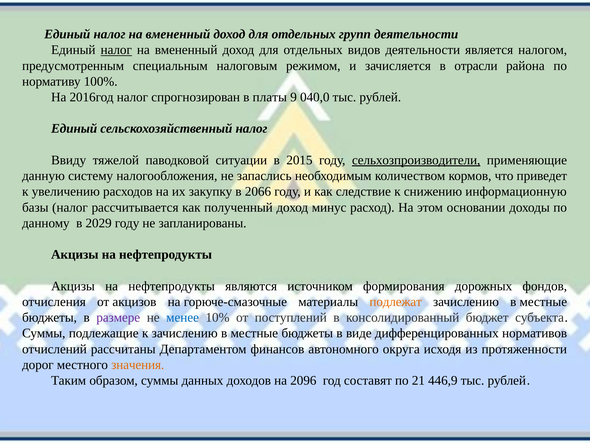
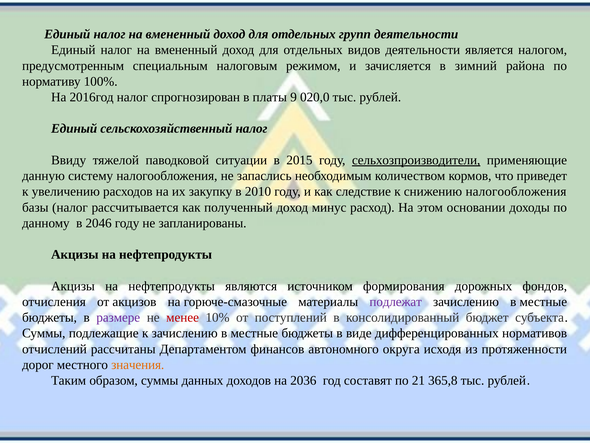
налог underline: present -> none (116, 50)
отрасли: отрасли -> зимний (476, 66)
040,0: 040,0 -> 020,0 (315, 97)
2066: 2066 -> 2010 (258, 191)
снижению информационную: информационную -> налогообложения (516, 191)
2029: 2029 -> 2046 (99, 223)
подлежат colour: orange -> purple (396, 302)
менее colour: blue -> red (183, 317)
2096: 2096 -> 2036 (303, 380)
446,9: 446,9 -> 365,8 (443, 380)
